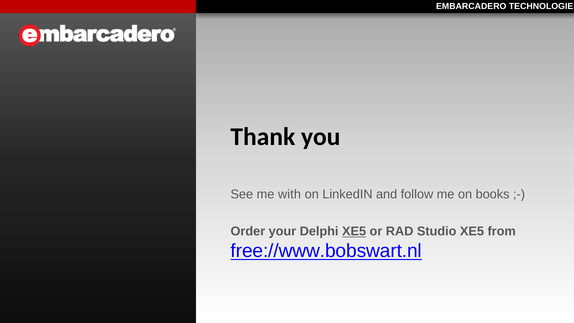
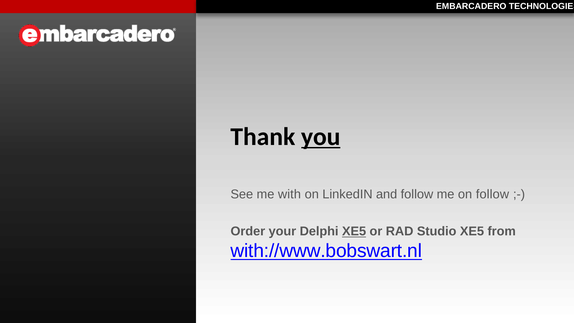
you underline: none -> present (321, 137)
on books: books -> follow (492, 194)
free://www.bobswart.nl: free://www.bobswart.nl -> with://www.bobswart.nl (326, 251)
